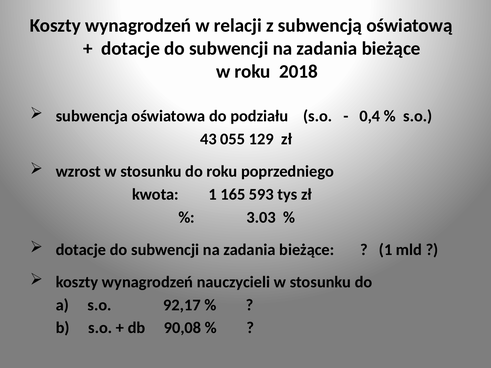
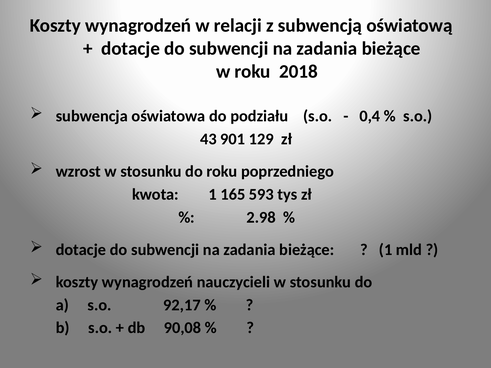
055: 055 -> 901 (233, 139)
3.03: 3.03 -> 2.98 (261, 217)
